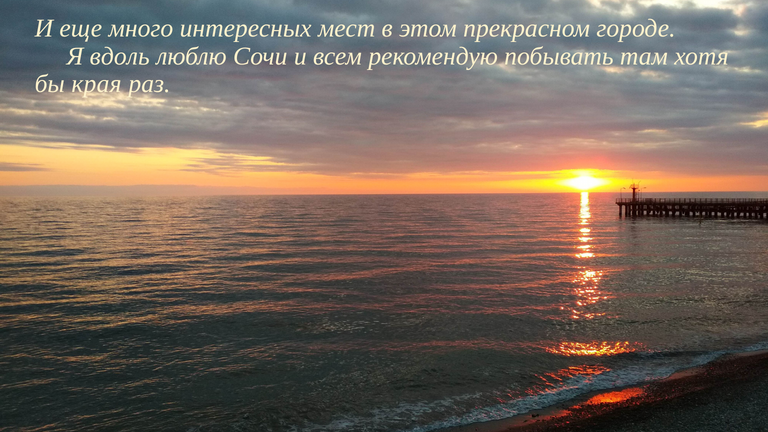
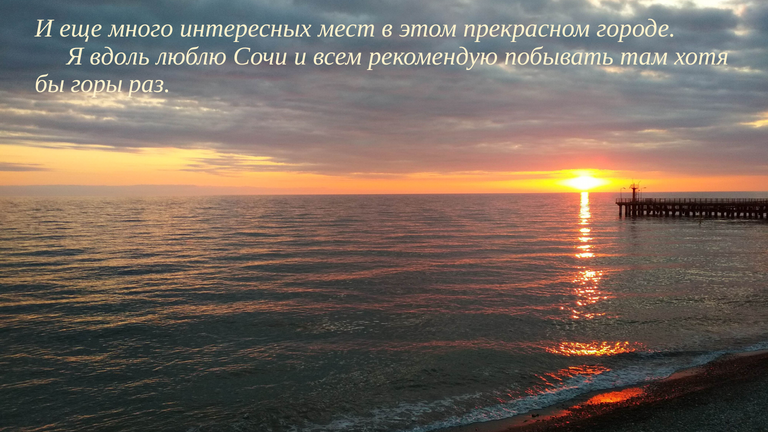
края: края -> горы (97, 84)
